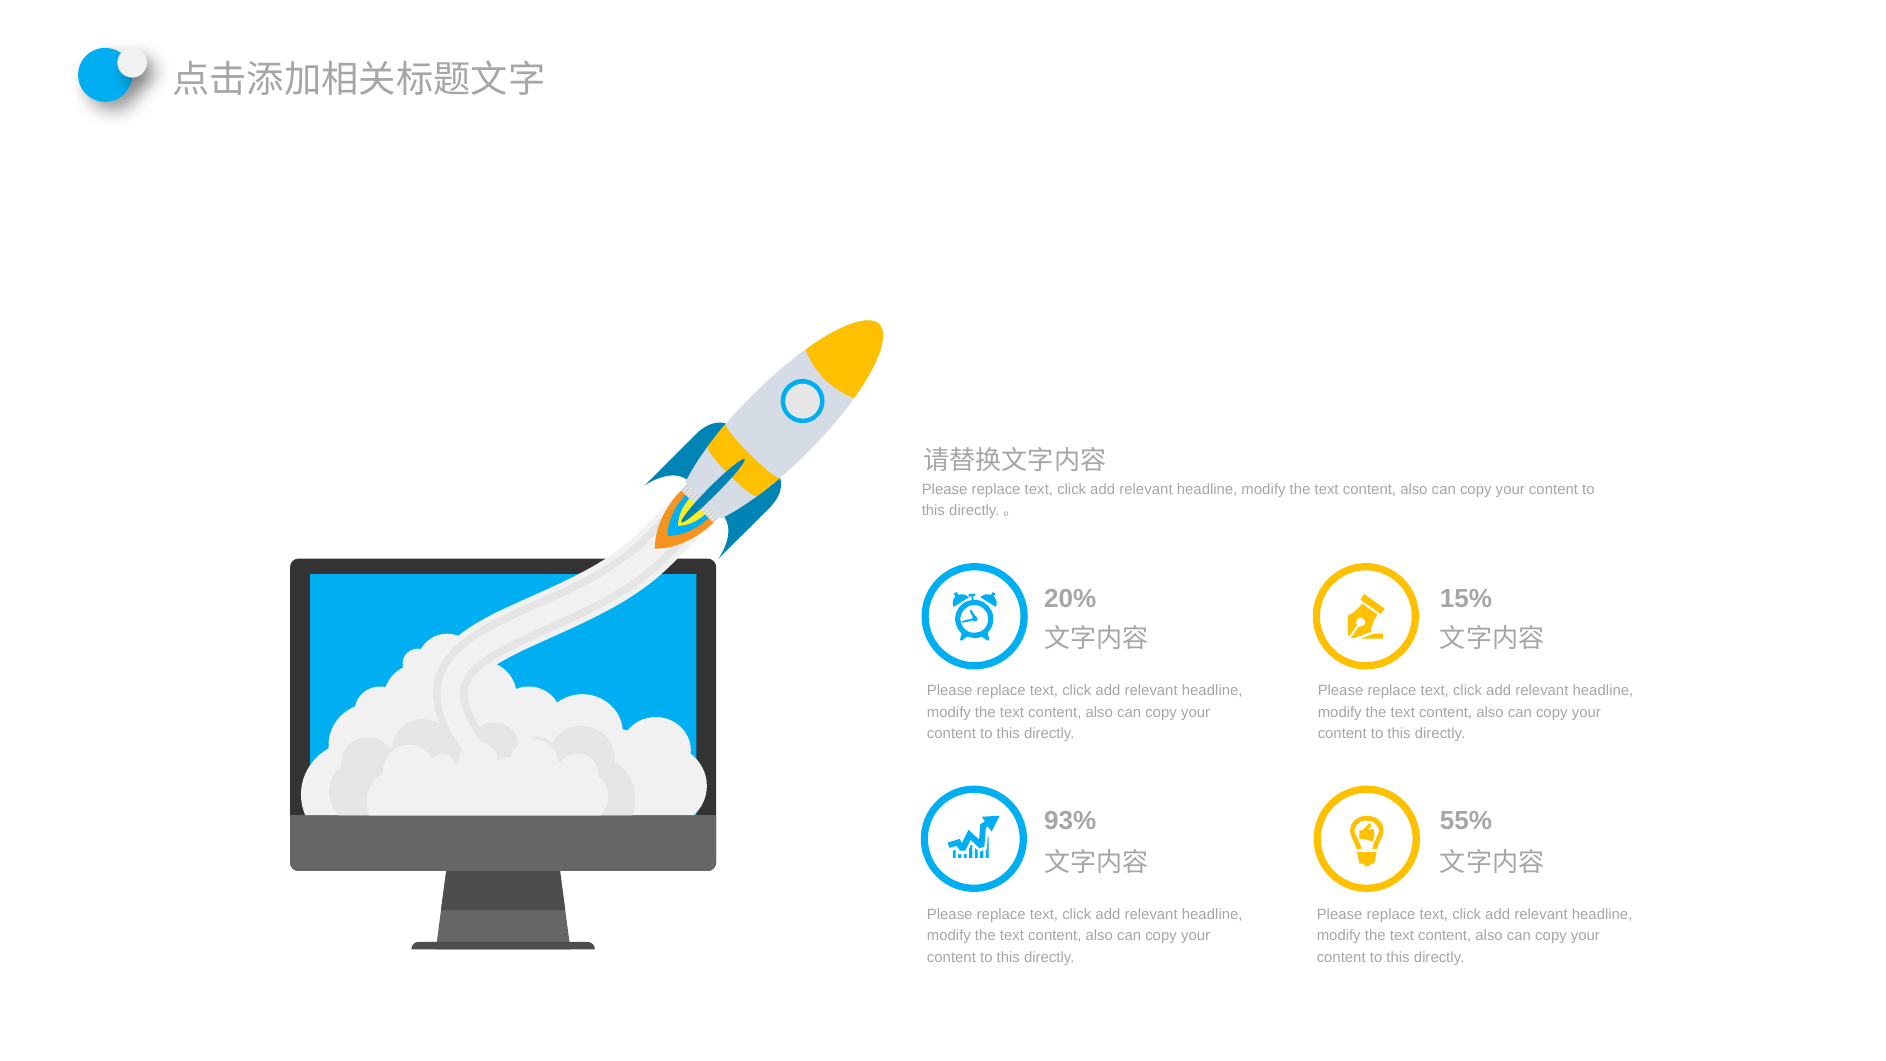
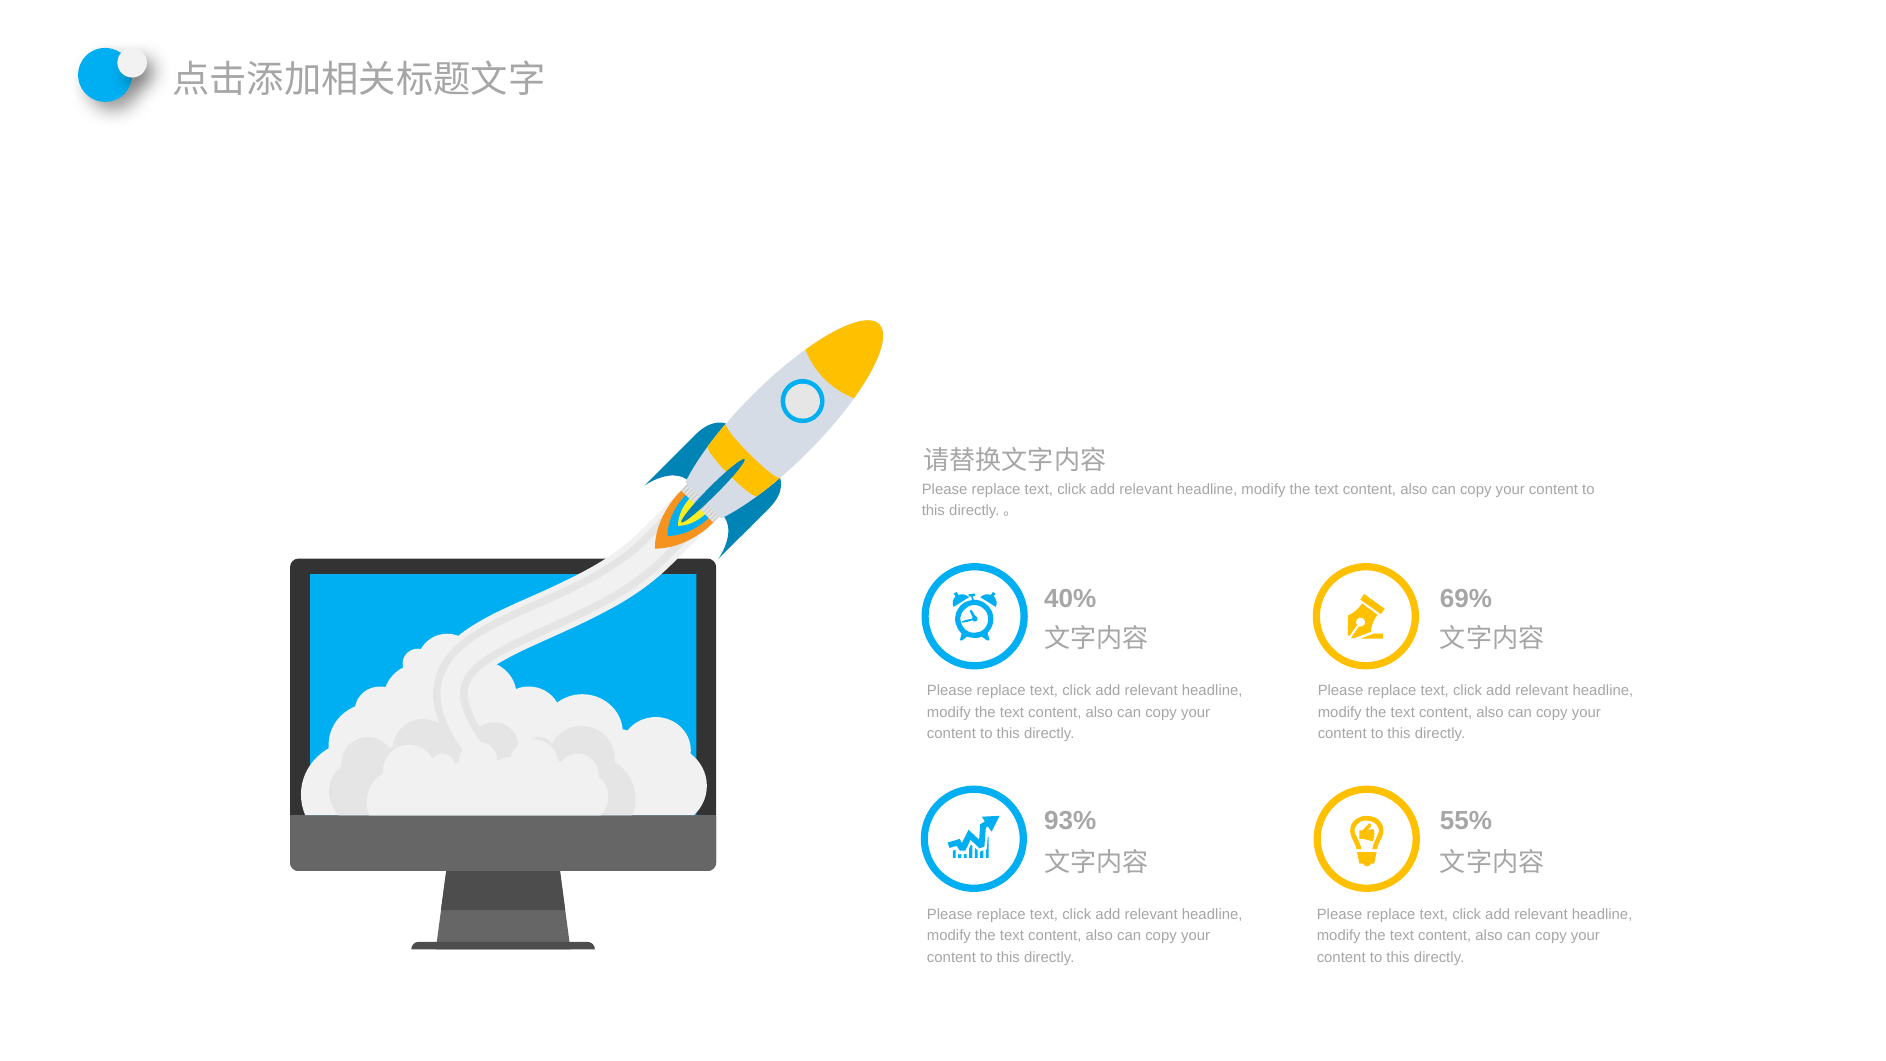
20%: 20% -> 40% (1070, 599)
15%: 15% -> 69% (1466, 599)
